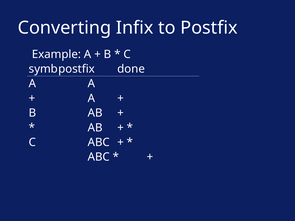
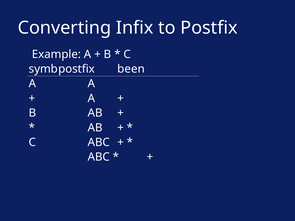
done: done -> been (131, 69)
